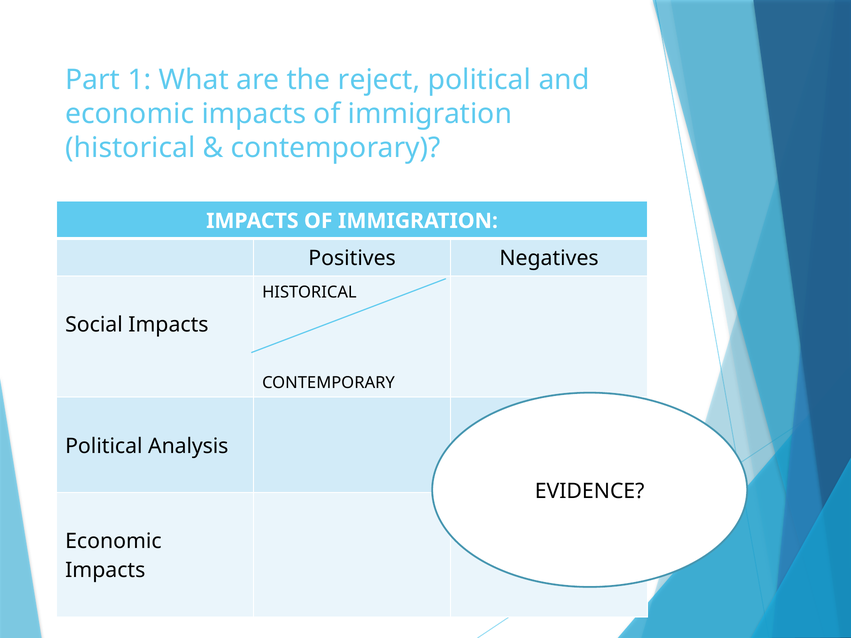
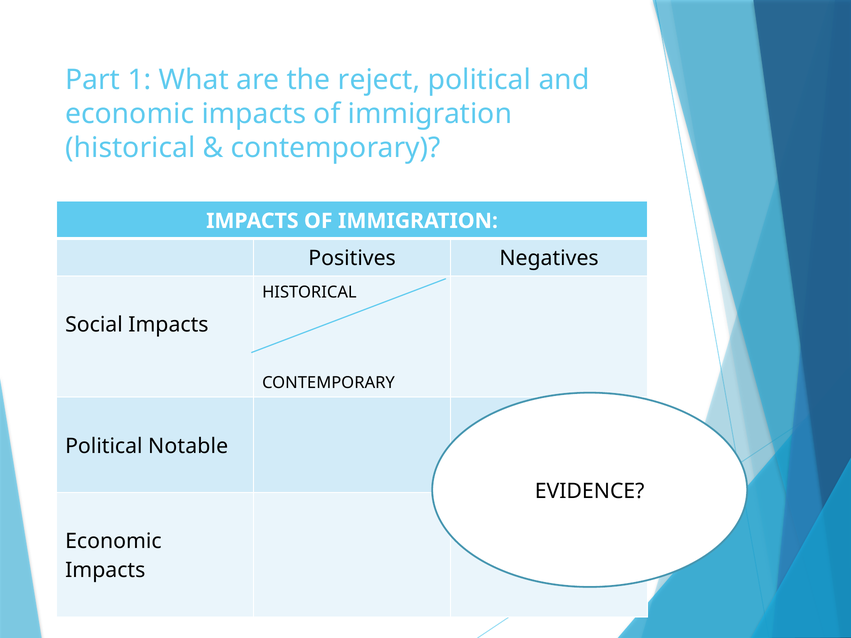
Analysis: Analysis -> Notable (188, 446)
